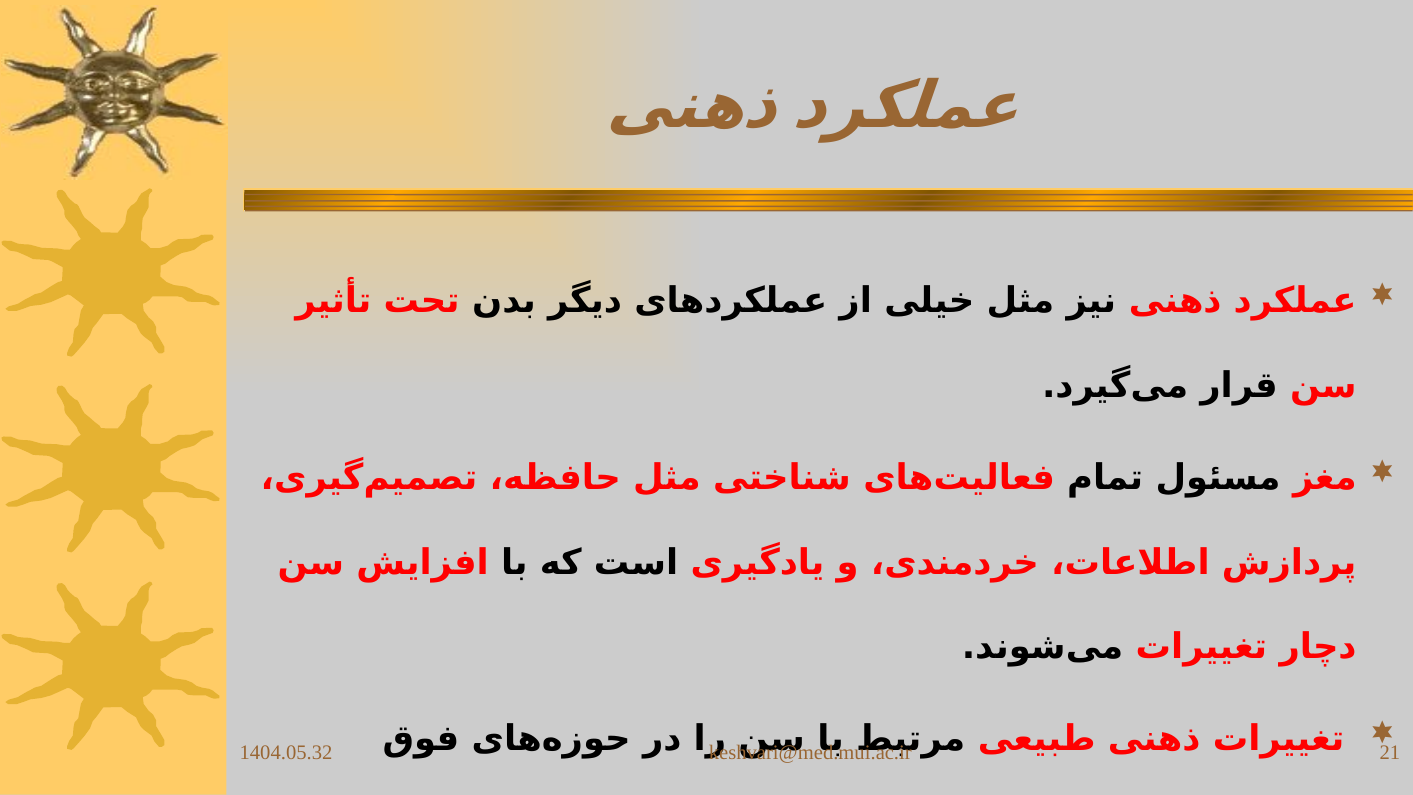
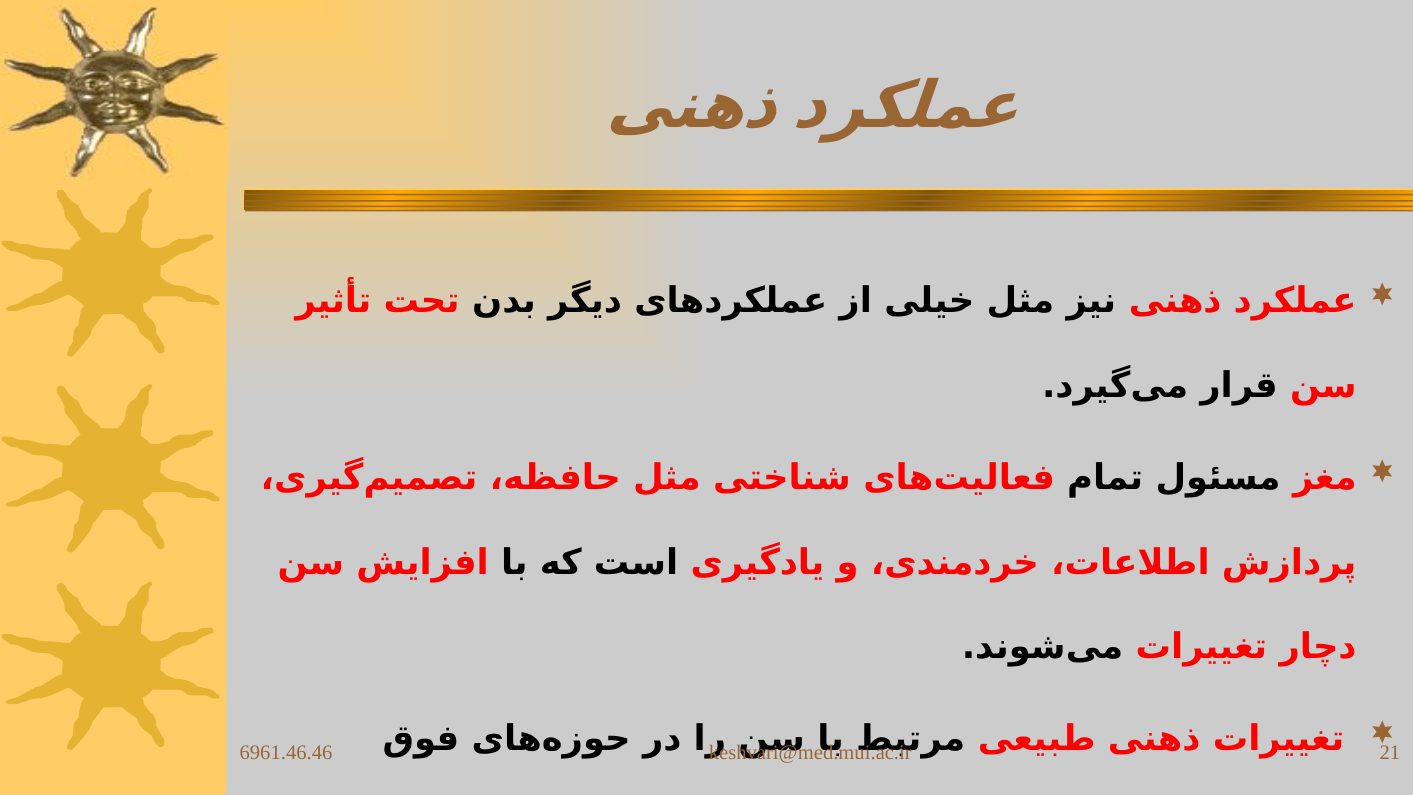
1404.05.32: 1404.05.32 -> 6961.46.46 (286, 752)
